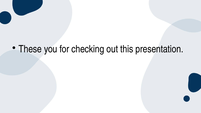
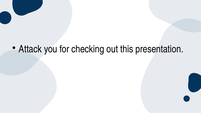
These: These -> Attack (30, 49)
